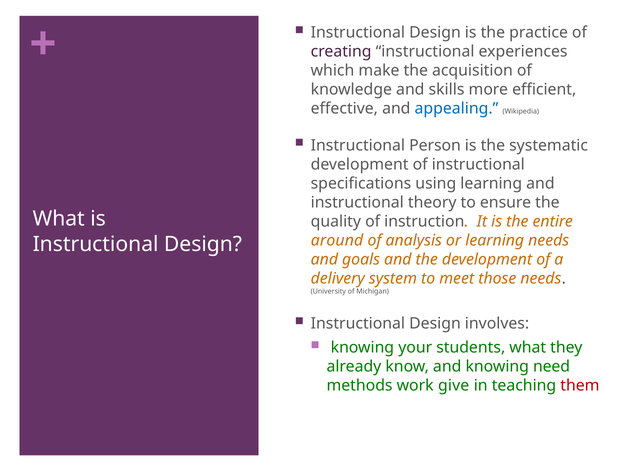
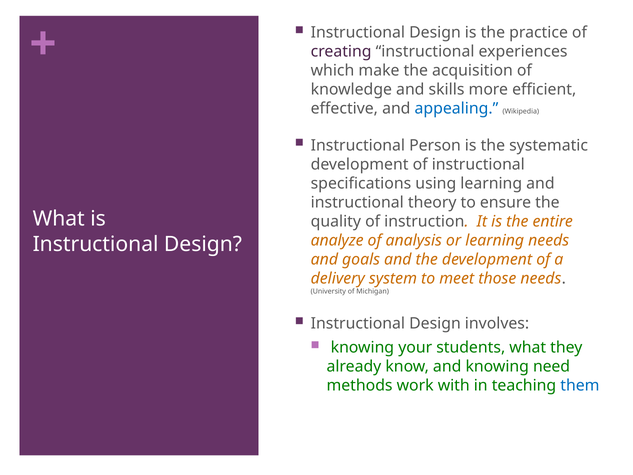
around: around -> analyze (337, 240)
give: give -> with (454, 385)
them colour: red -> blue (580, 385)
